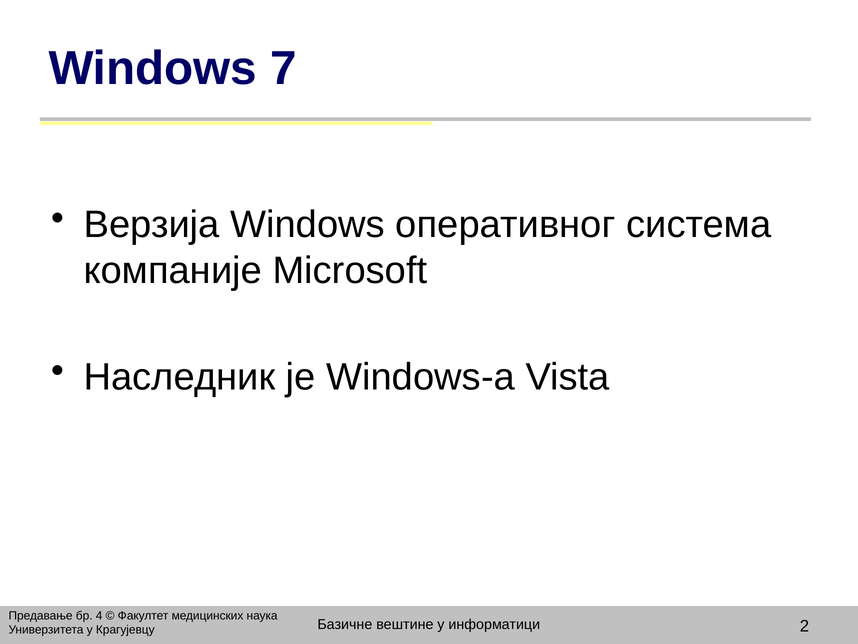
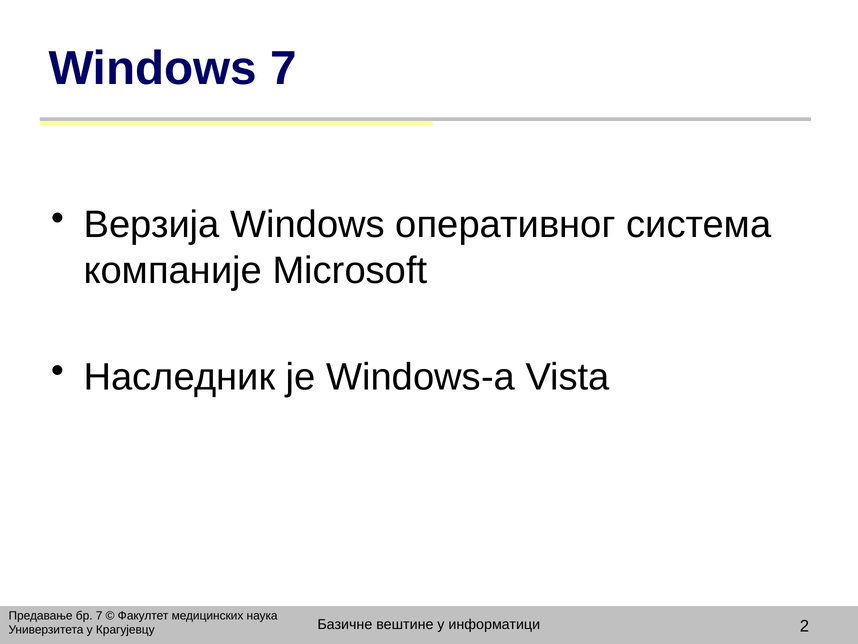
бр 4: 4 -> 7 (99, 615)
